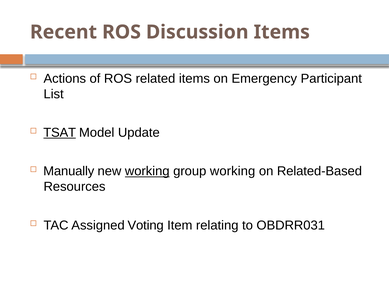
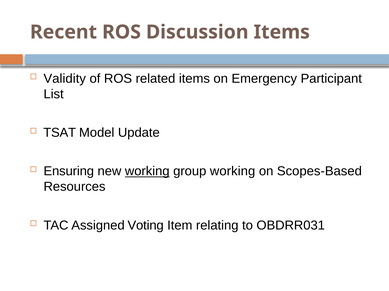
Actions: Actions -> Validity (65, 79)
TSAT underline: present -> none (60, 133)
Manually: Manually -> Ensuring (69, 172)
Related-Based: Related-Based -> Scopes-Based (319, 172)
